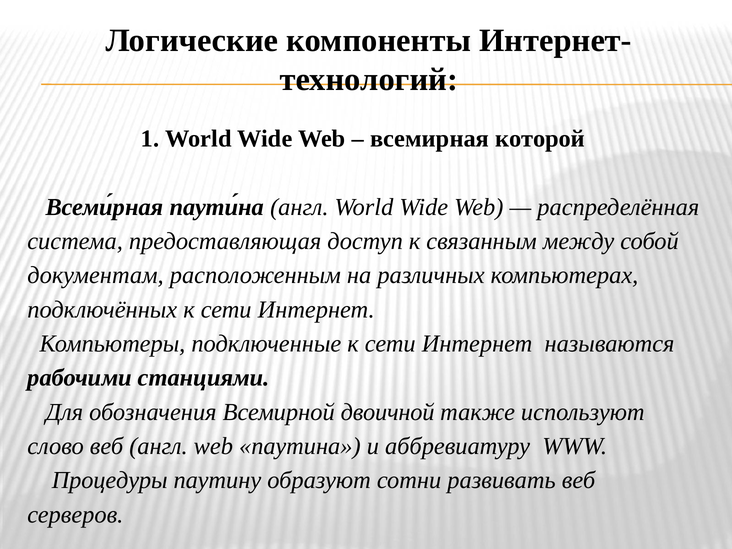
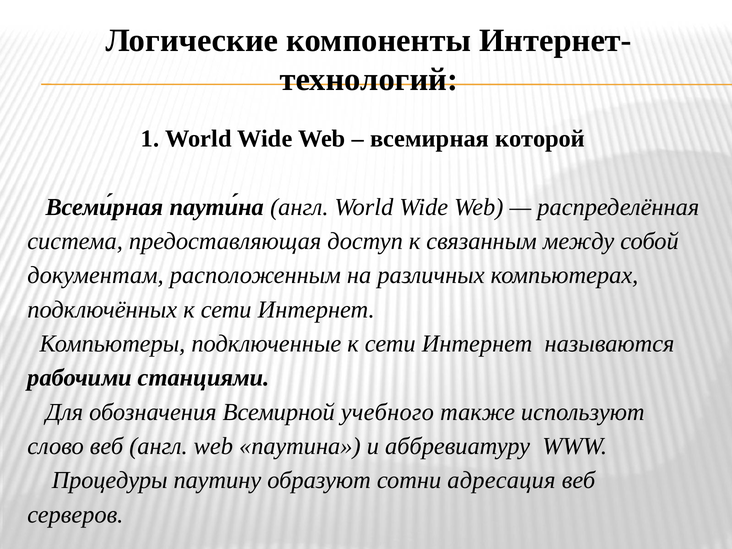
двоичной: двоичной -> учебного (387, 412)
развивать: развивать -> адресация (501, 480)
